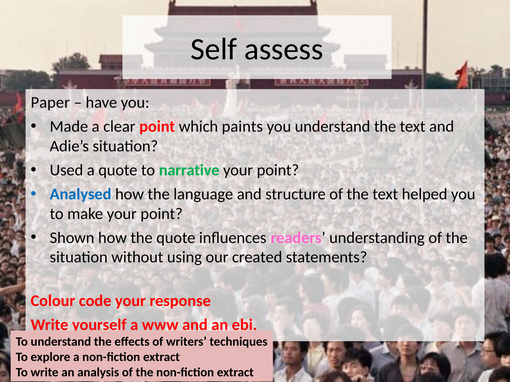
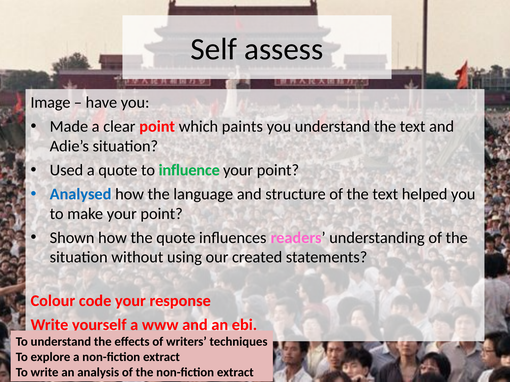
Paper: Paper -> Image (50, 103)
narrative: narrative -> influence (189, 170)
